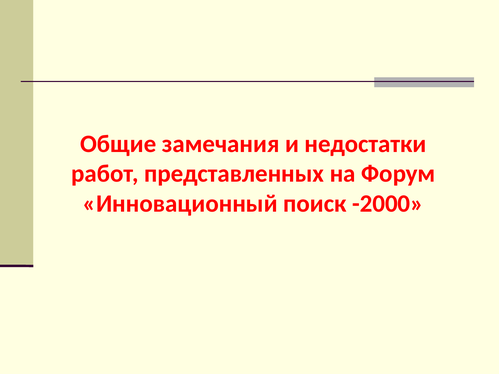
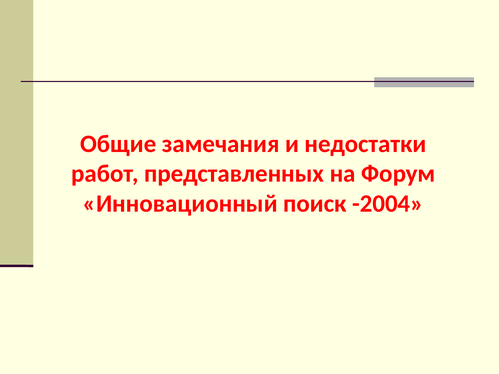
-2000: -2000 -> -2004 (388, 204)
